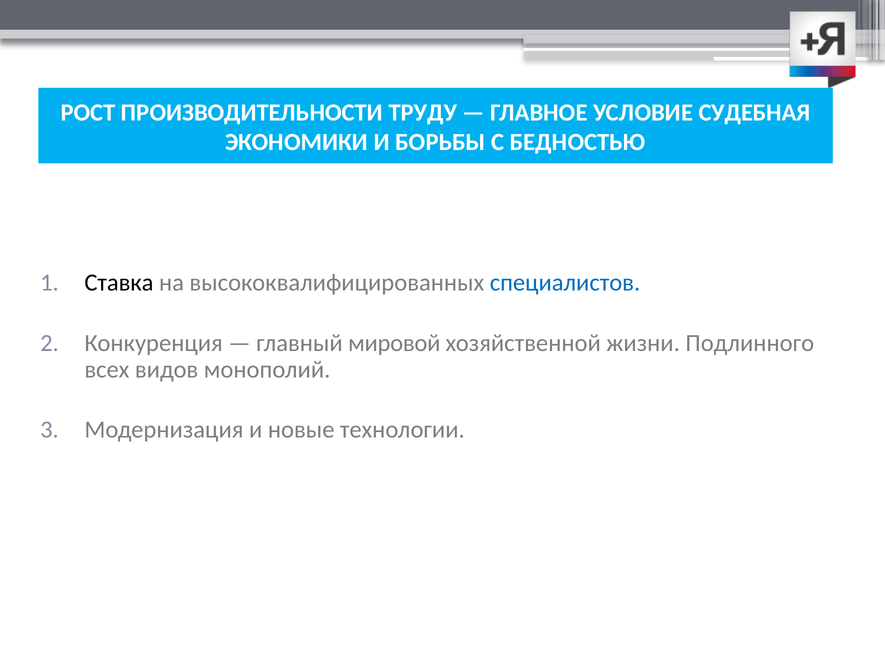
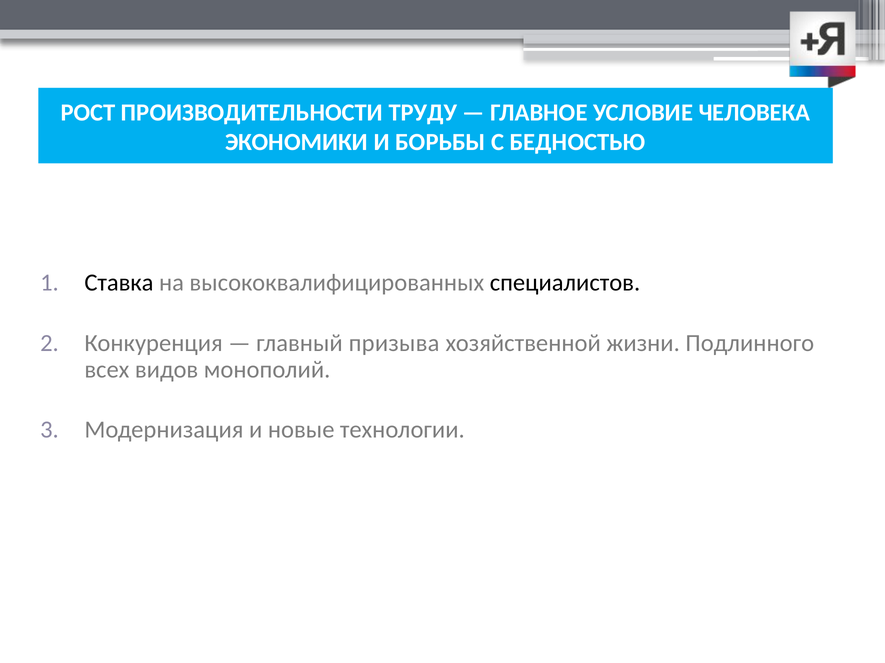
СУДЕБНАЯ: СУДЕБНАЯ -> ЧЕЛОВЕКА (754, 113)
специалистов colour: blue -> black (565, 283)
мировой: мировой -> призыва (394, 343)
